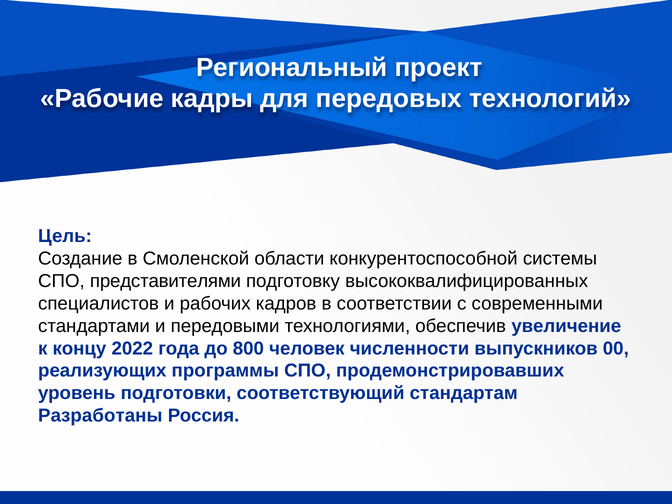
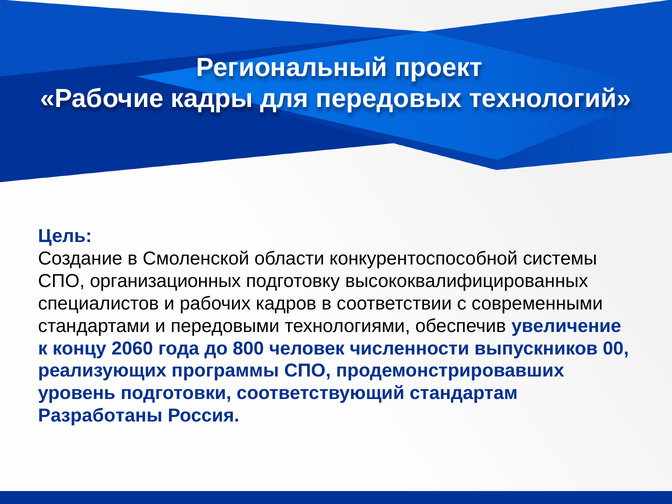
представителями: представителями -> организационных (165, 281)
2022: 2022 -> 2060 (132, 348)
